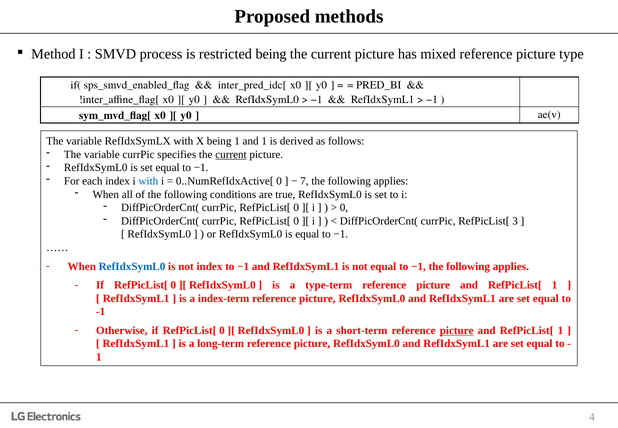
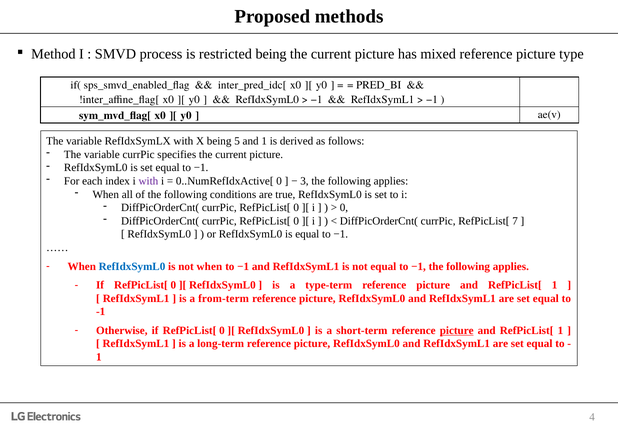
being 1: 1 -> 5 (237, 141)
current underline: present -> none (231, 154)
with colour: blue -> purple (148, 181)
7: 7 -> 3 (304, 181)
3: 3 -> 7 (515, 221)
not index: index -> when (209, 266)
index-term: index-term -> from-term (224, 298)
